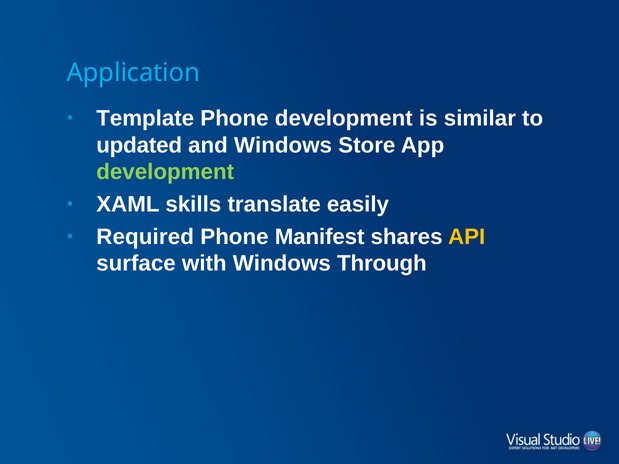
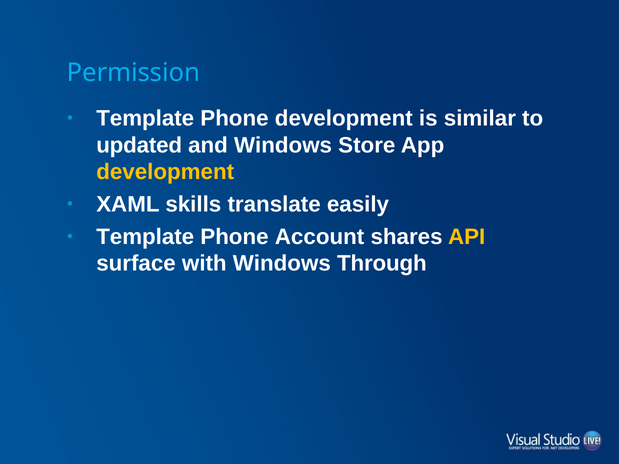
Application: Application -> Permission (133, 73)
development colour: light green -> yellow (165, 172)
Required: Required -> Template (145, 237)
Manifest: Manifest -> Account (320, 237)
